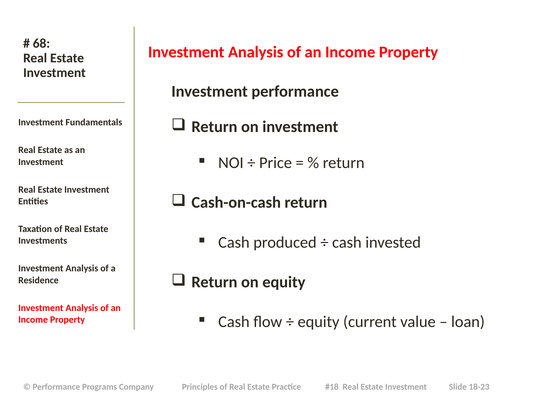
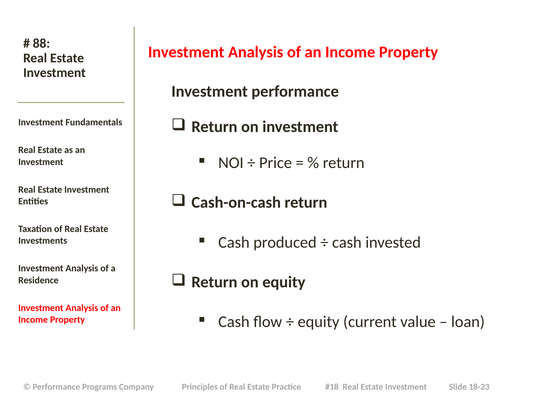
68: 68 -> 88 (41, 44)
